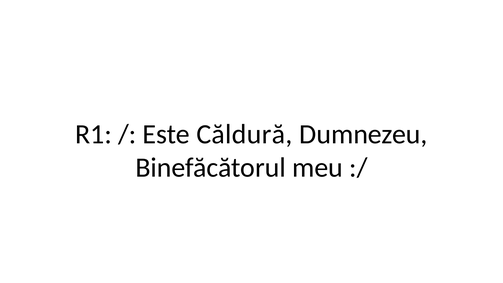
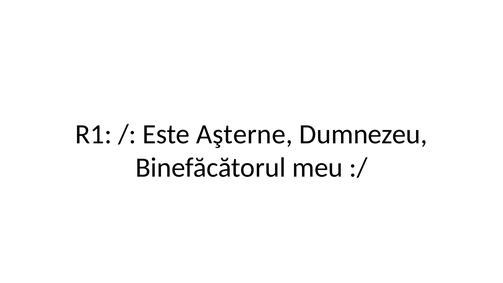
Căldură: Căldură -> Aşterne (244, 134)
